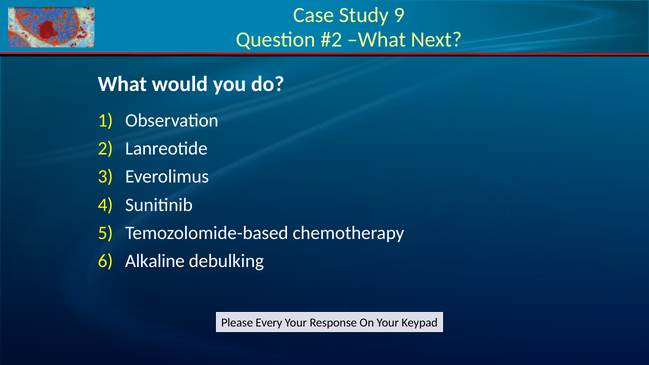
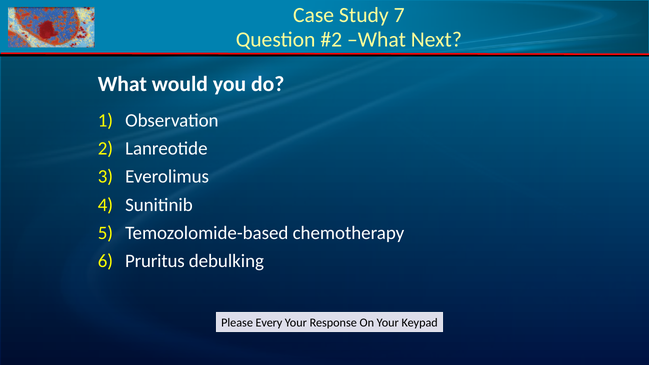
9: 9 -> 7 (399, 15)
Alkaline: Alkaline -> Pruritus (155, 261)
